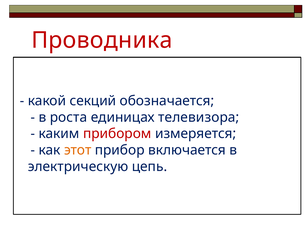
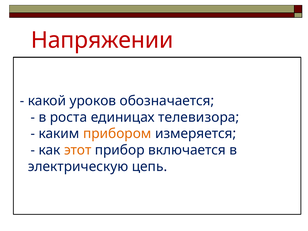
Проводника: Проводника -> Напряжении (102, 40)
секций: секций -> уроков (93, 101)
прибором colour: red -> orange (117, 134)
